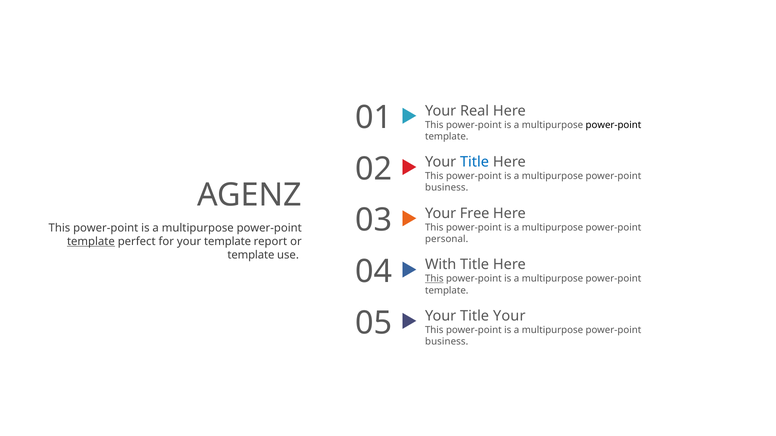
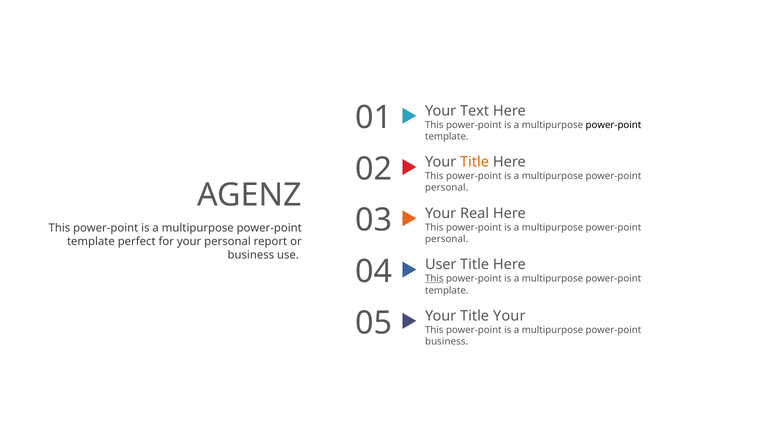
Real: Real -> Text (475, 111)
Title colour: blue -> orange (475, 162)
business: business -> personal (447, 188)
Free: Free -> Real (475, 214)
template underline: present -> none (91, 242)
your template: template -> personal (228, 242)
template: template -> business (251, 255)
With: With -> User (441, 265)
